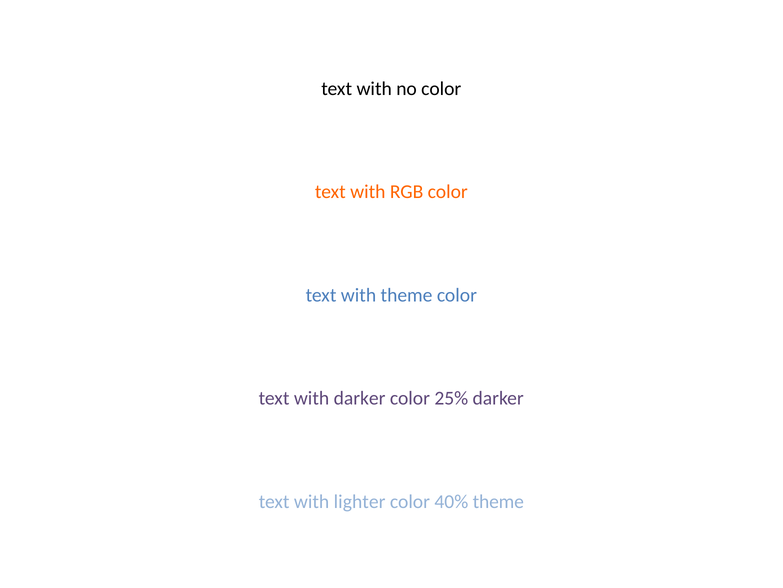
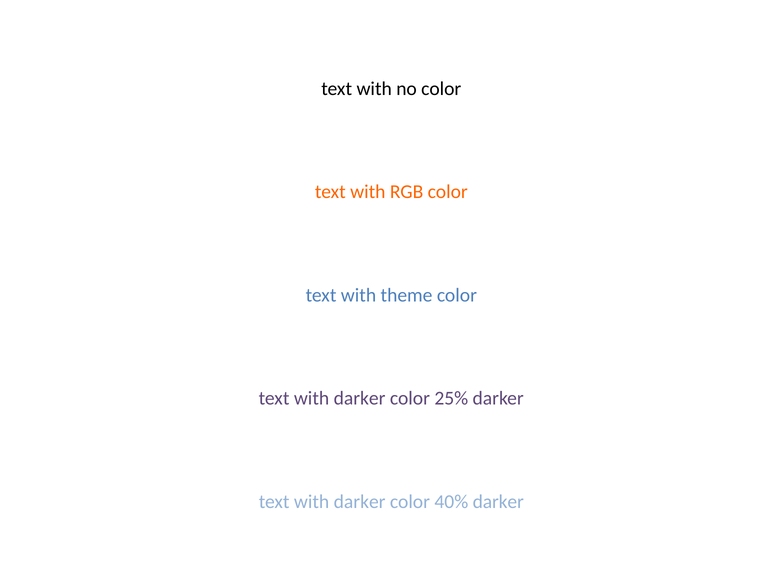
lighter: lighter -> darker (360, 501)
40% theme: theme -> darker (498, 501)
